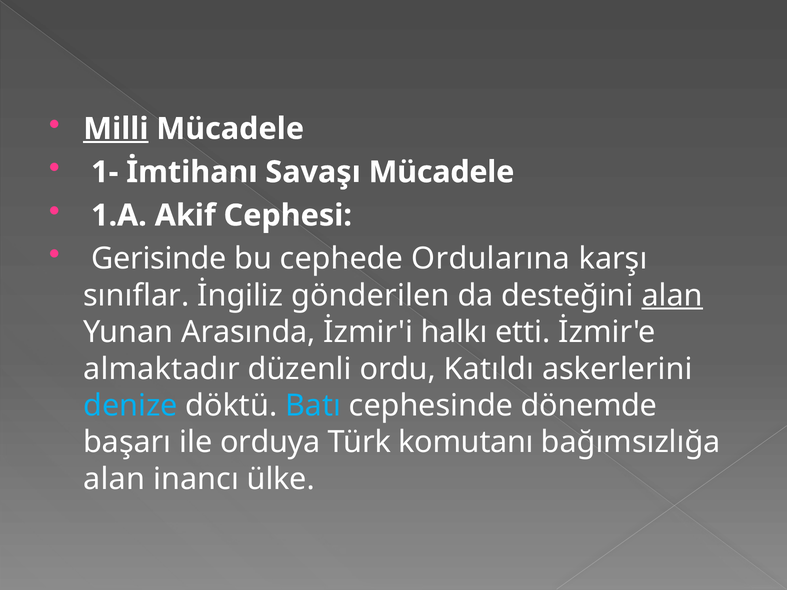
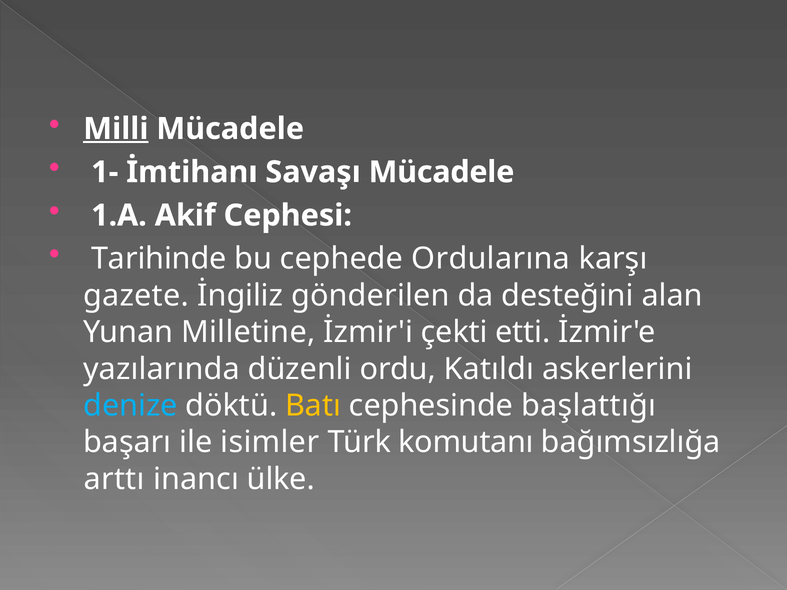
Gerisinde: Gerisinde -> Tarihinde (159, 259)
sınıflar: sınıflar -> gazete (136, 296)
alan underline: present -> none (672, 296)
Arasında: Arasında -> Milletine (248, 332)
halkı: halkı -> çekti (454, 332)
almaktadır: almaktadır -> yazılarında (161, 369)
Batı colour: light blue -> yellow (313, 406)
dönemde: dönemde -> başlattığı (589, 406)
orduya: orduya -> isimler (270, 443)
alan: alan -> arttı (114, 479)
